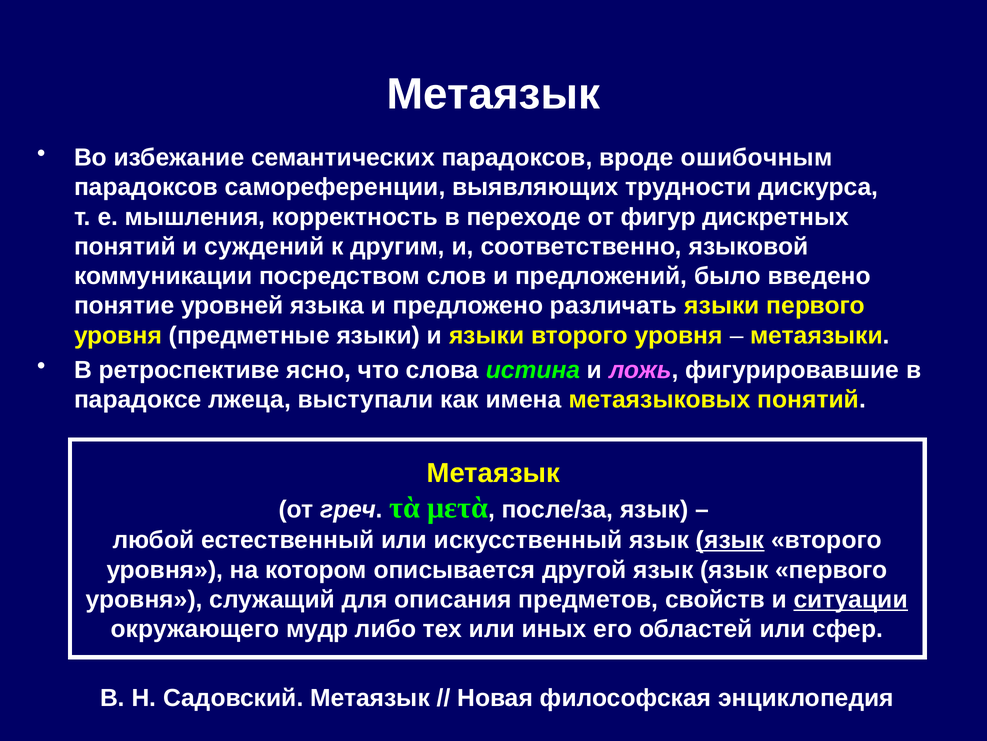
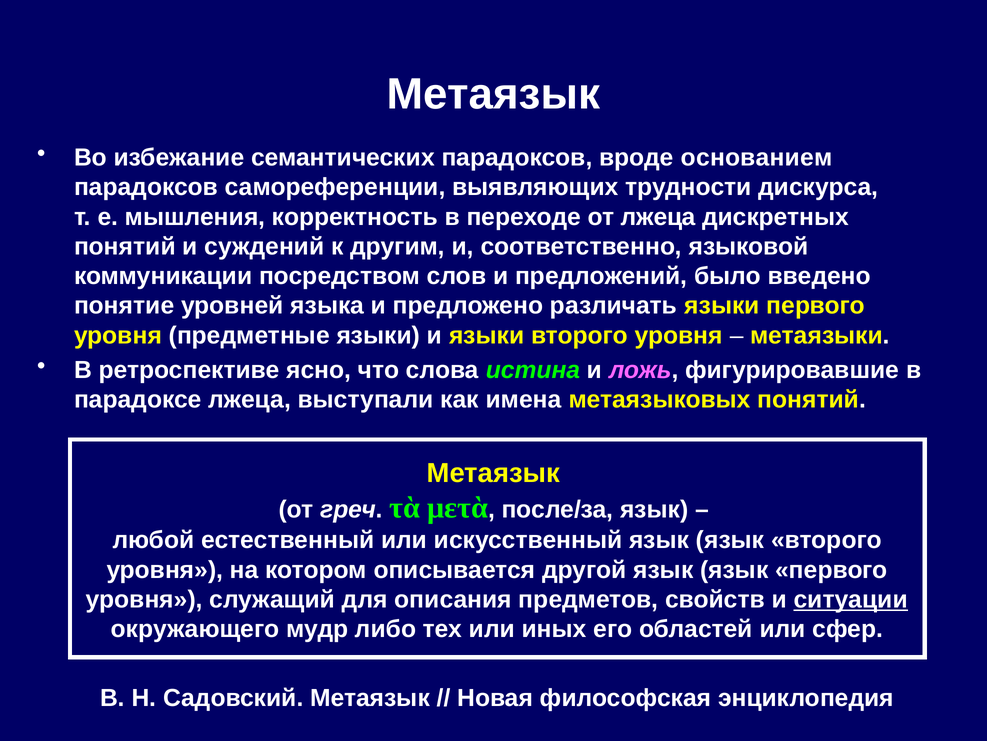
ошибочным: ошибочным -> основанием (757, 157)
от фигур: фигур -> лжеца (658, 217)
язык underline: present -> none (730, 540)
